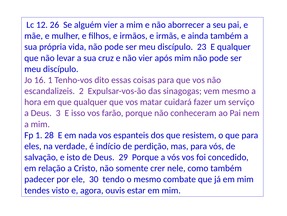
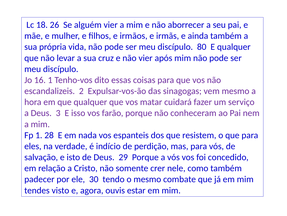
12: 12 -> 18 (42, 25)
23: 23 -> 80 (202, 47)
